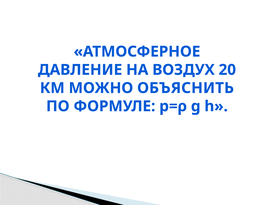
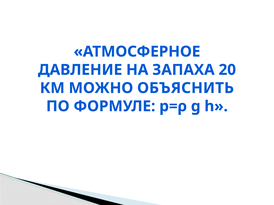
ВОЗДУХ: ВОЗДУХ -> ЗАПАХА (183, 70)
